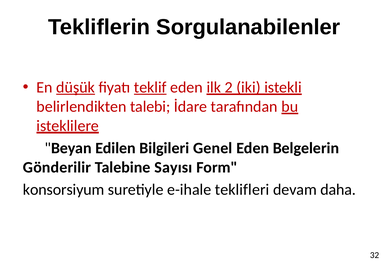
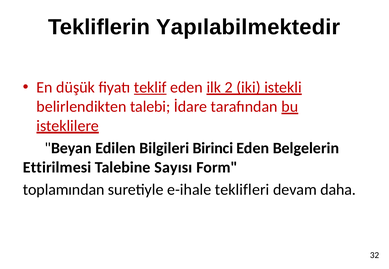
Sorgulanabilenler: Sorgulanabilenler -> Yapılabilmektedir (248, 27)
düşük underline: present -> none (76, 88)
Genel: Genel -> Birinci (213, 148)
Gönderilir: Gönderilir -> Ettirilmesi (57, 167)
konsorsiyum: konsorsiyum -> toplamından (64, 190)
